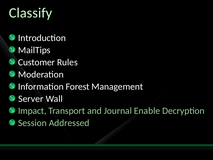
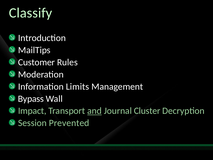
Forest: Forest -> Limits (77, 86)
Server: Server -> Bypass (31, 99)
and underline: none -> present (95, 111)
Enable: Enable -> Cluster (147, 111)
Addressed: Addressed -> Prevented (69, 123)
